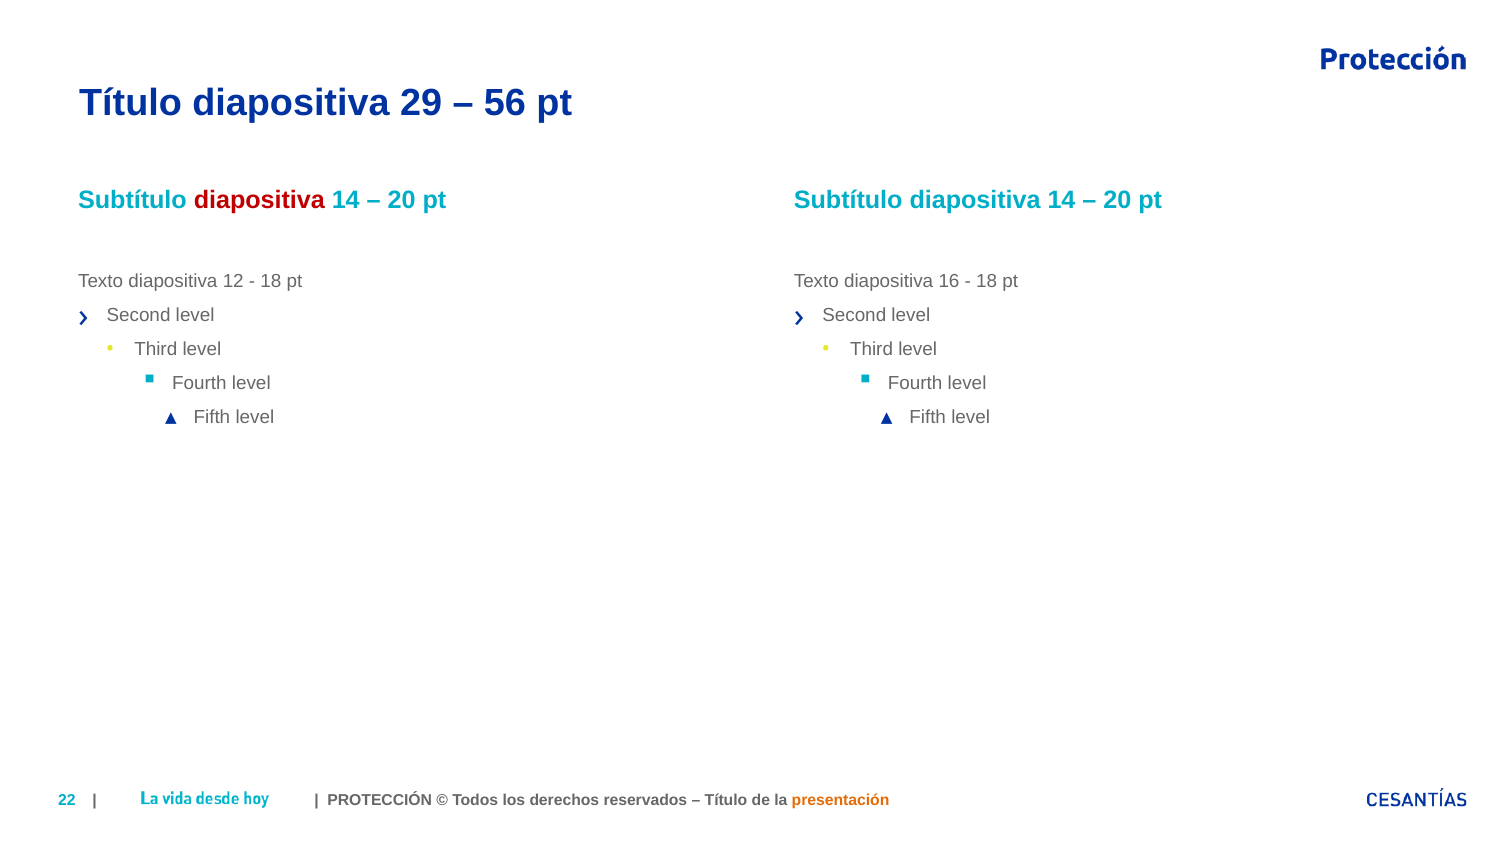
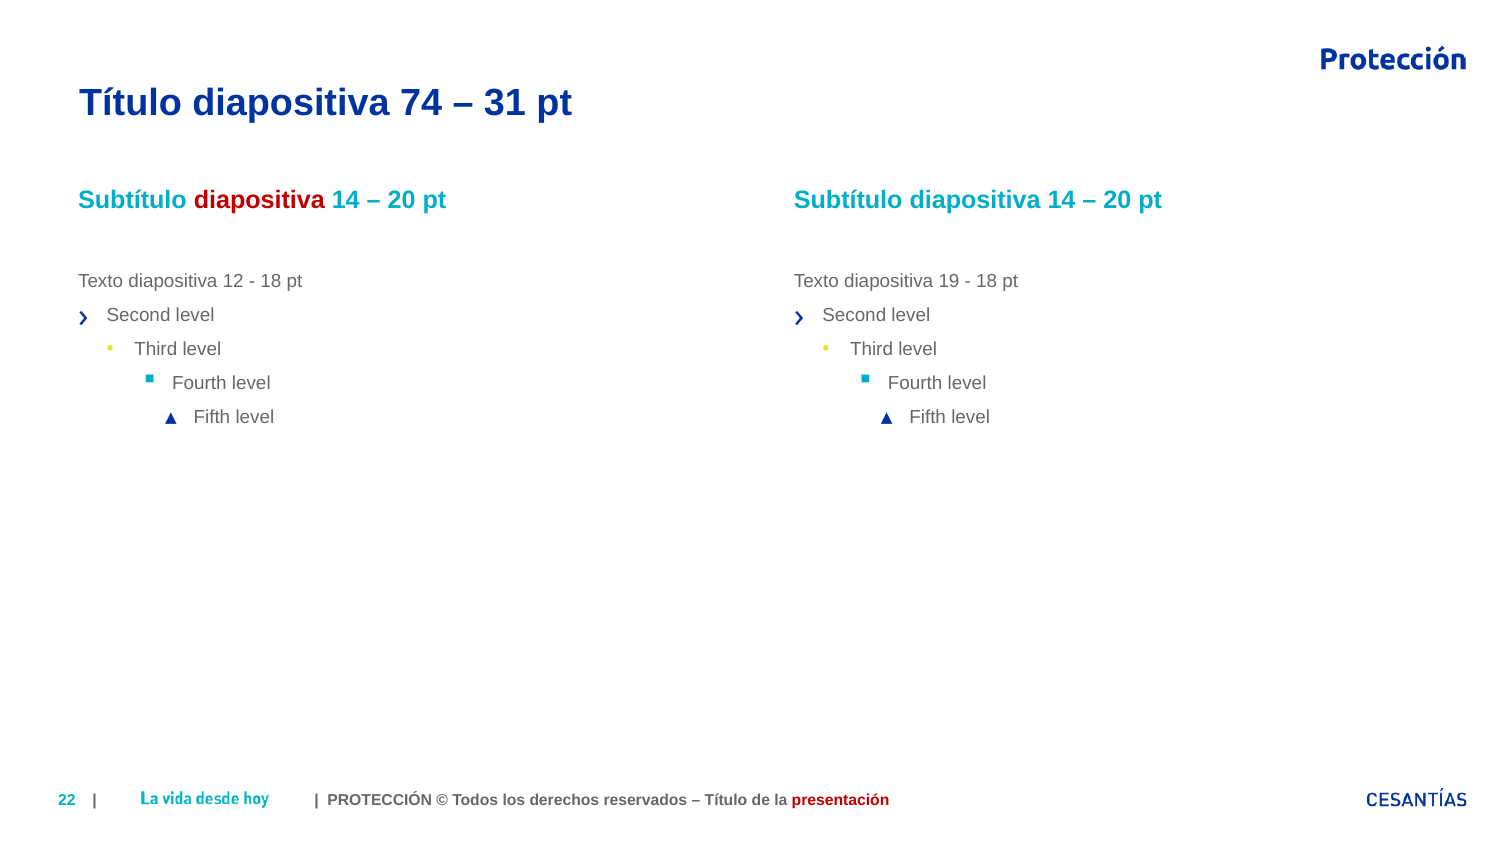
29: 29 -> 74 (421, 103)
56: 56 -> 31 (505, 103)
16: 16 -> 19 (949, 281)
presentación colour: orange -> red (841, 800)
